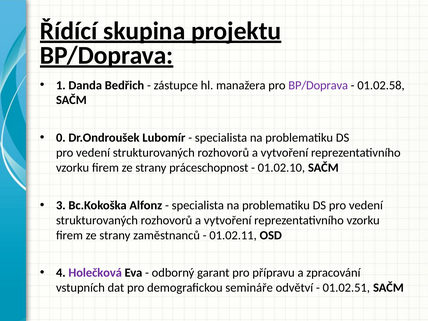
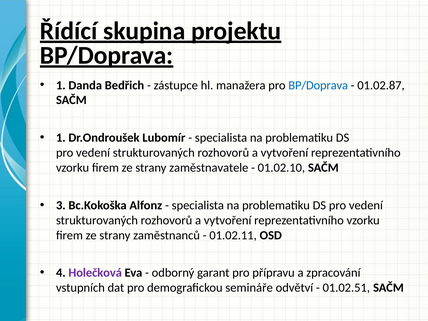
BP/Doprava colour: purple -> blue (318, 85)
01.02.58: 01.02.58 -> 01.02.87 (381, 85)
0: 0 -> 1 (61, 138)
práceschopnost: práceschopnost -> zaměstnavatele (209, 168)
